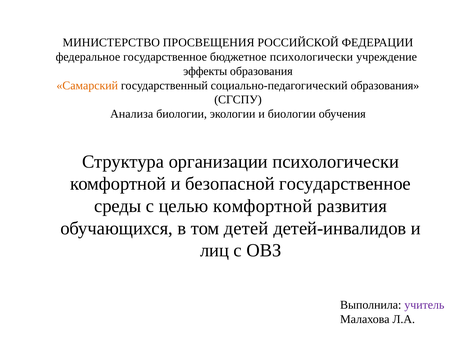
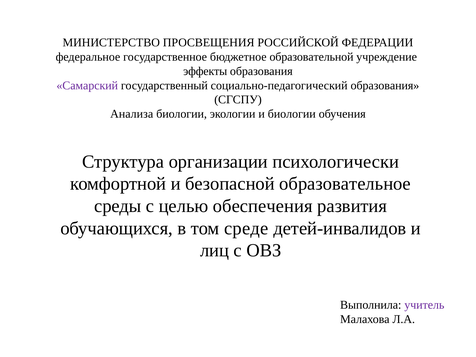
бюджетное психологически: психологически -> образовательной (312, 57)
Самарский colour: orange -> purple (87, 85)
безопасной государственное: государственное -> образовательное (345, 184)
целью комфортной: комфортной -> обеспечения (263, 206)
детей: детей -> среде (246, 228)
